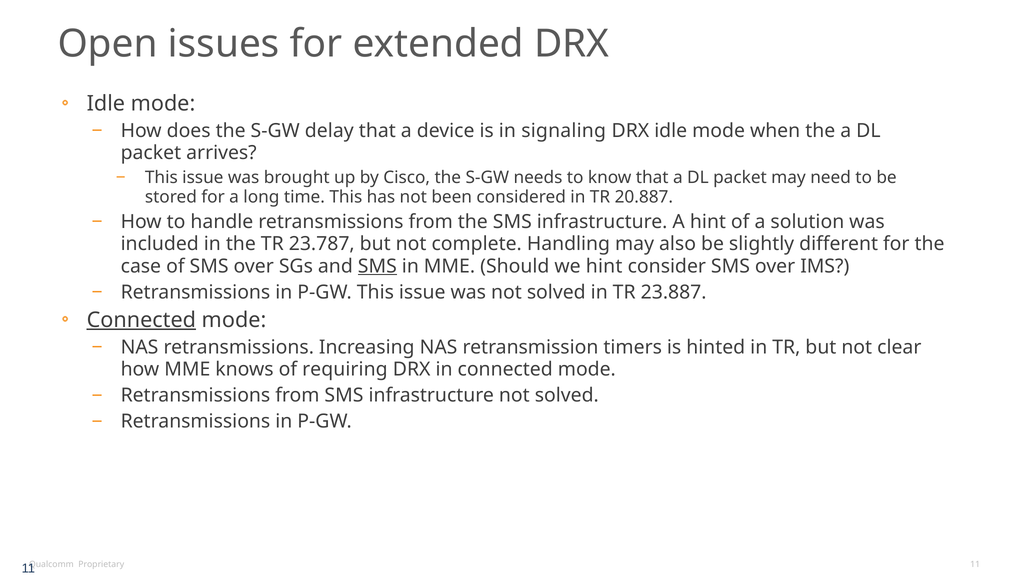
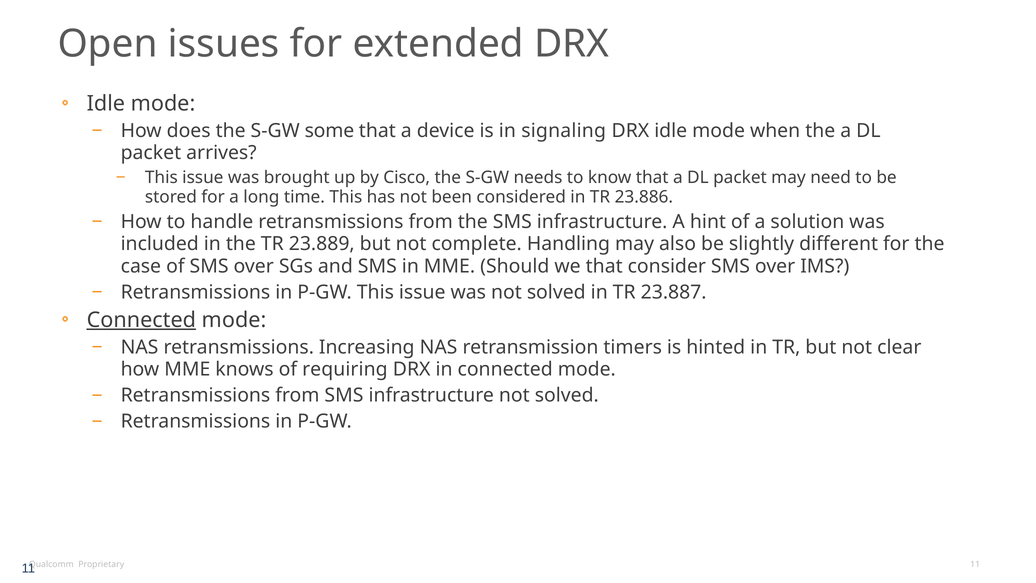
delay: delay -> some (329, 131)
20.887: 20.887 -> 23.886 (644, 197)
23.787: 23.787 -> 23.889 (322, 244)
SMS underline: present -> none (377, 266)
we hint: hint -> that (604, 266)
